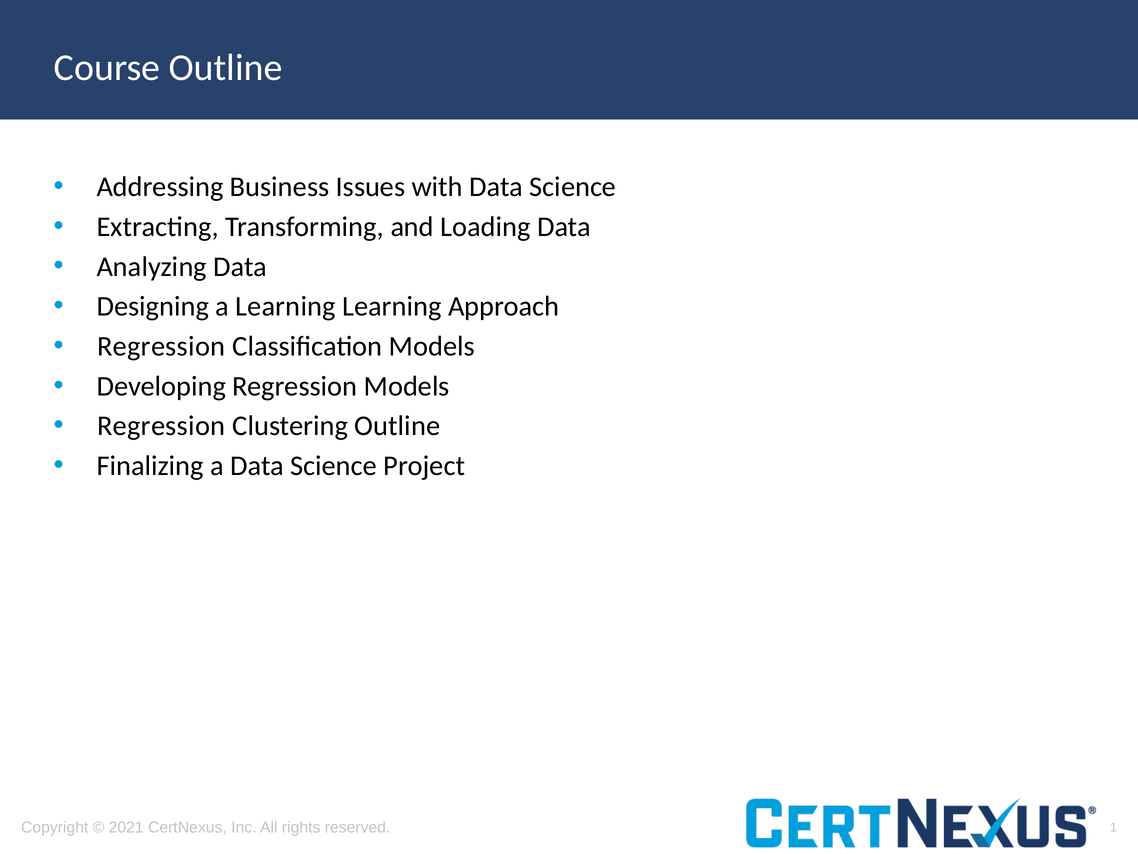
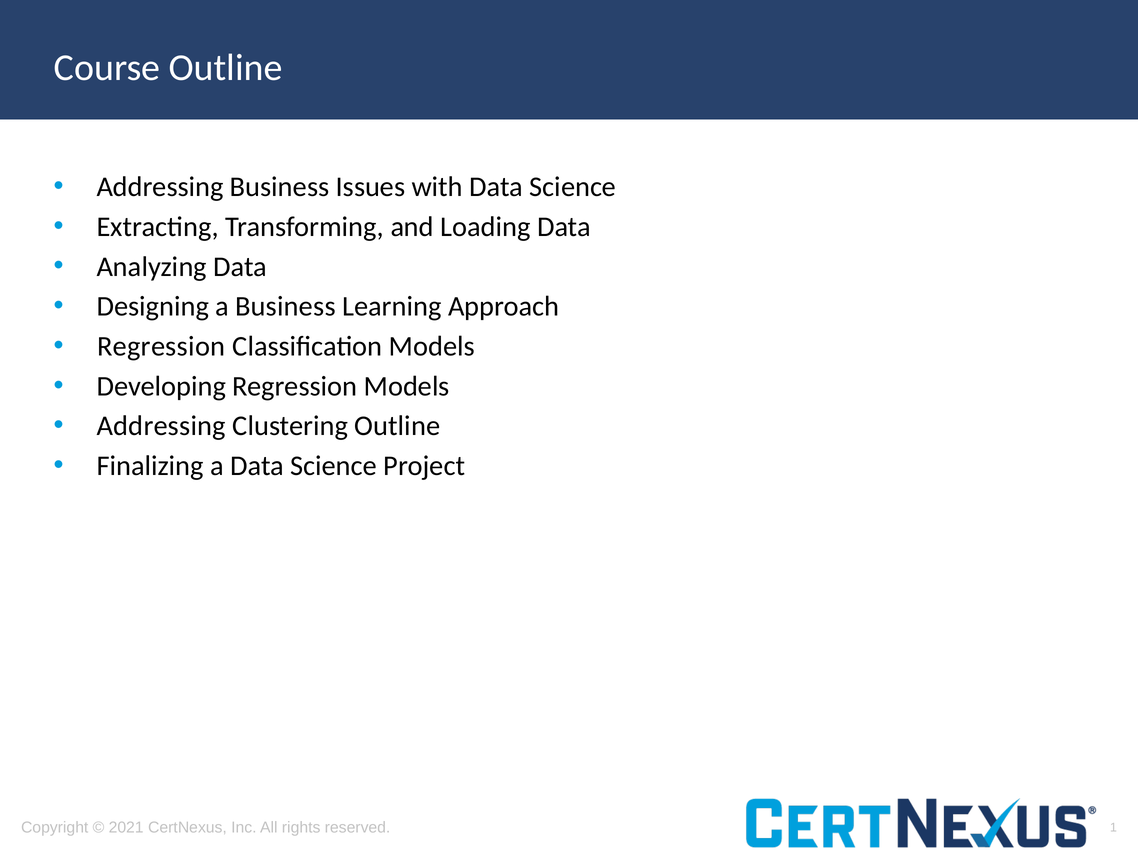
a Learning: Learning -> Business (285, 306)
Regression: Regression -> Addressing (161, 426)
